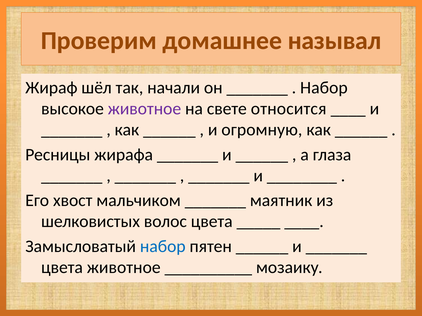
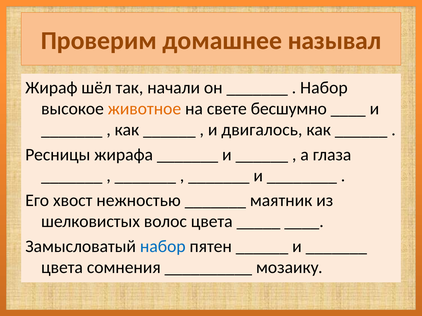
животное colour: purple -> orange (144, 109)
относится: относится -> бесшумно (289, 109)
огромную: огромную -> двигалось (262, 130)
мальчиком: мальчиком -> нежностью (139, 201)
цвета животное: животное -> сомнения (124, 268)
